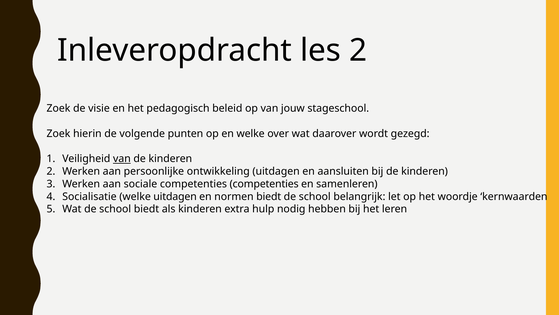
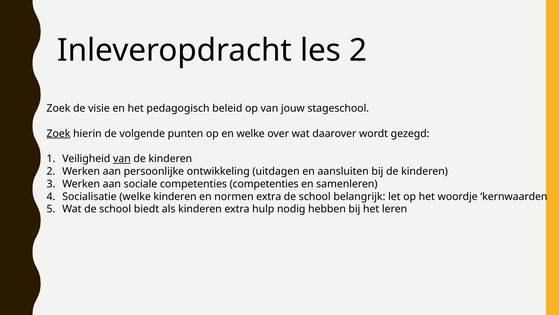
Zoek underline: none -> present (58, 133)
welke uitdagen: uitdagen -> kinderen (175, 196)
normen biedt: biedt -> extra (269, 196)
